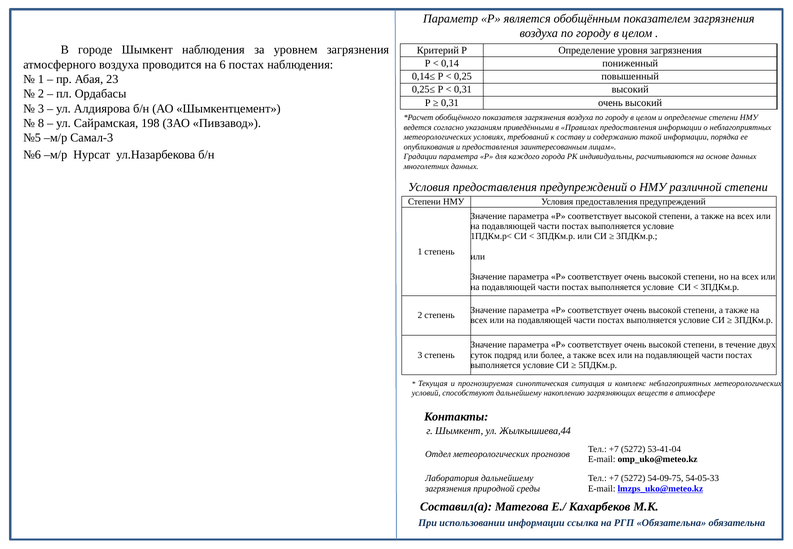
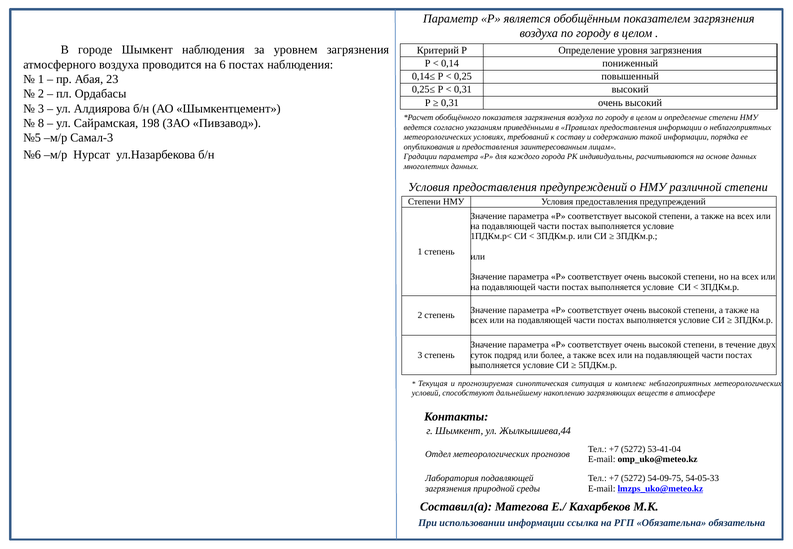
Лаборатория дальнейшему: дальнейшему -> подавляющей (507, 478)
